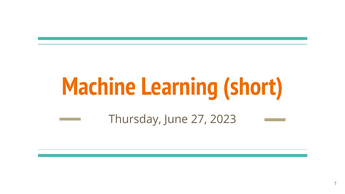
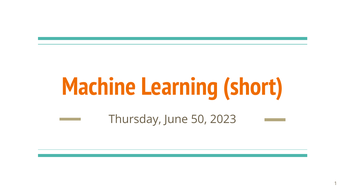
27: 27 -> 50 (199, 119)
